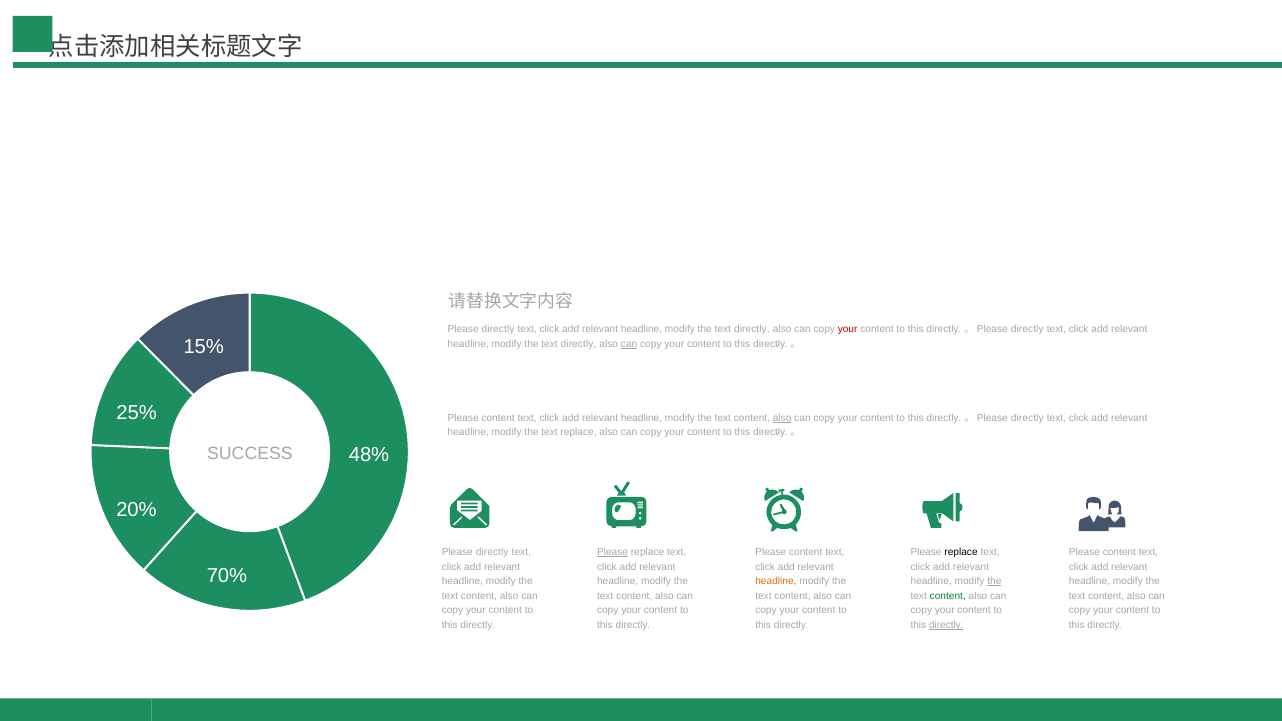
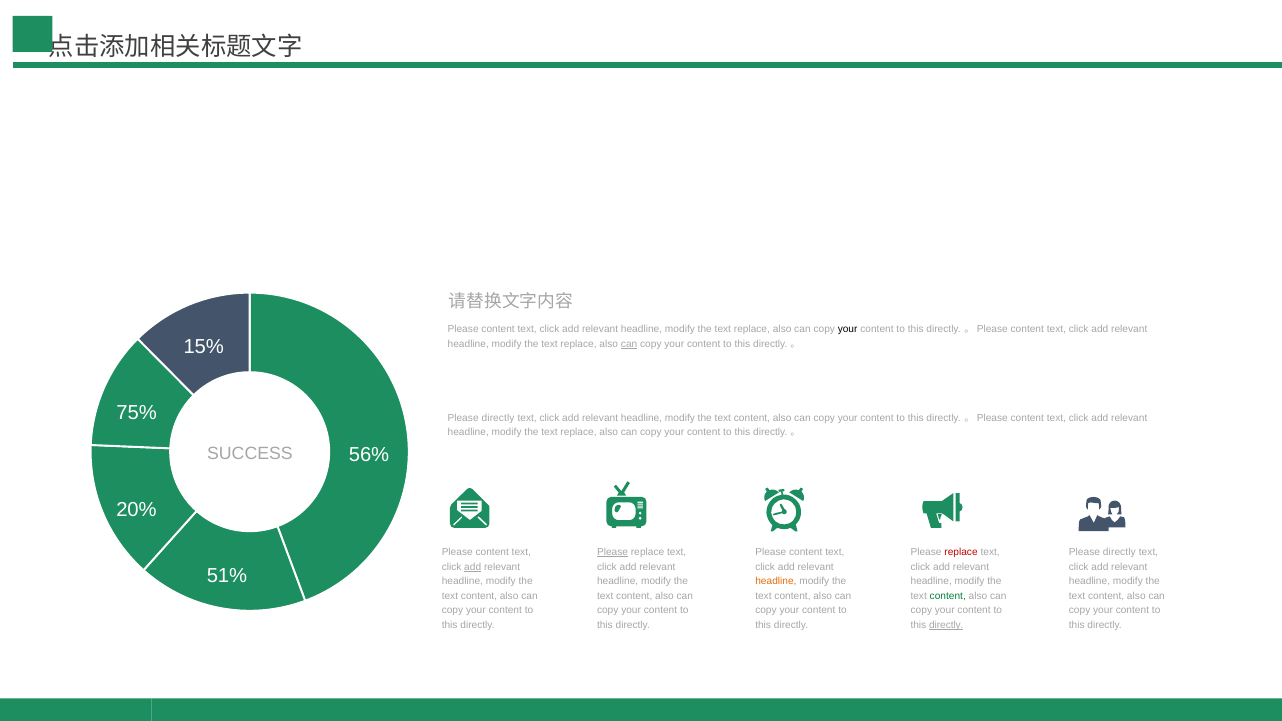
directly: directly -> content (498, 329)
directly: directly -> replace (752, 329)
your colour: red -> black (848, 329)
directly: directly -> content (1027, 329)
directly: directly -> replace (579, 344)
25%: 25% -> 75% (137, 413)
content: content -> directly (498, 418)
also underline: present -> none (782, 418)
directly: directly -> content (1027, 418)
48%: 48% -> 56% (369, 455)
directly: directly -> content (492, 552)
replace colour: black -> red (961, 552)
content: content -> directly (1119, 552)
add underline: none -> present (473, 567)
70%: 70% -> 51% (227, 576)
the underline: present -> none (994, 581)
